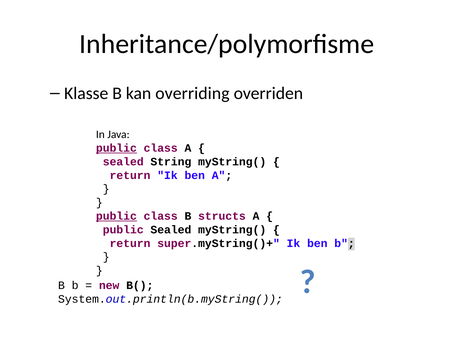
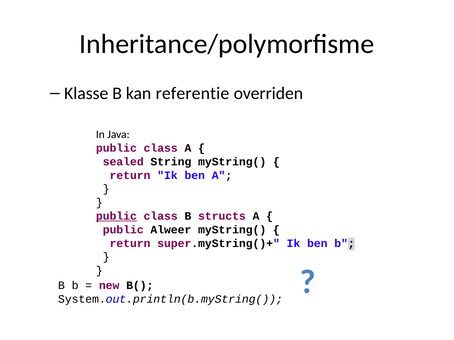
overriding: overriding -> referentie (192, 94)
public underline: present -> none (116, 148)
public Sealed: Sealed -> Alweer (171, 230)
